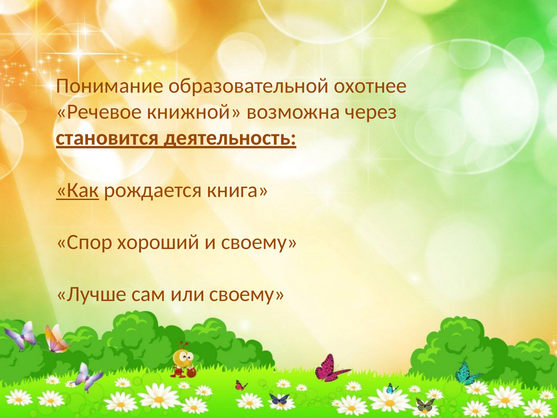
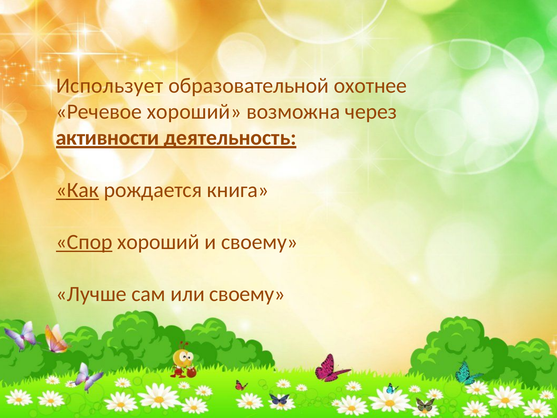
Понимание: Понимание -> Использует (110, 86)
Речевое книжной: книжной -> хороший (194, 112)
становится: становится -> активности (108, 138)
Спор underline: none -> present (84, 242)
